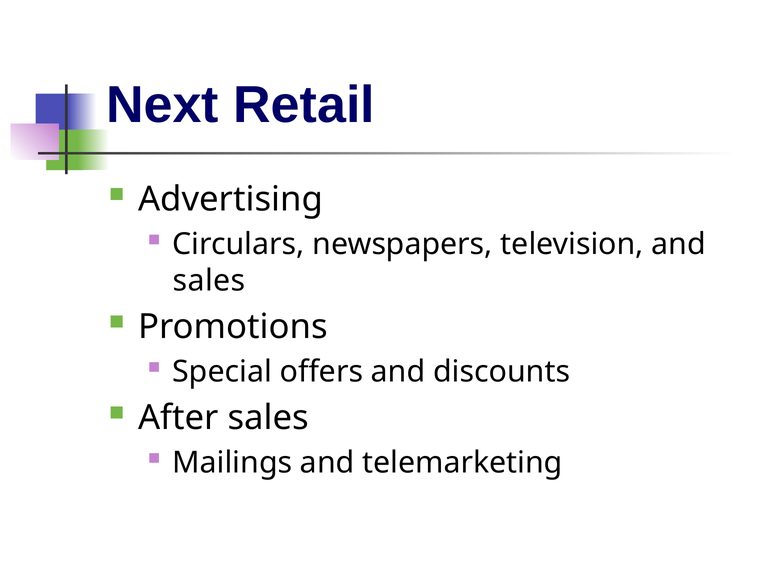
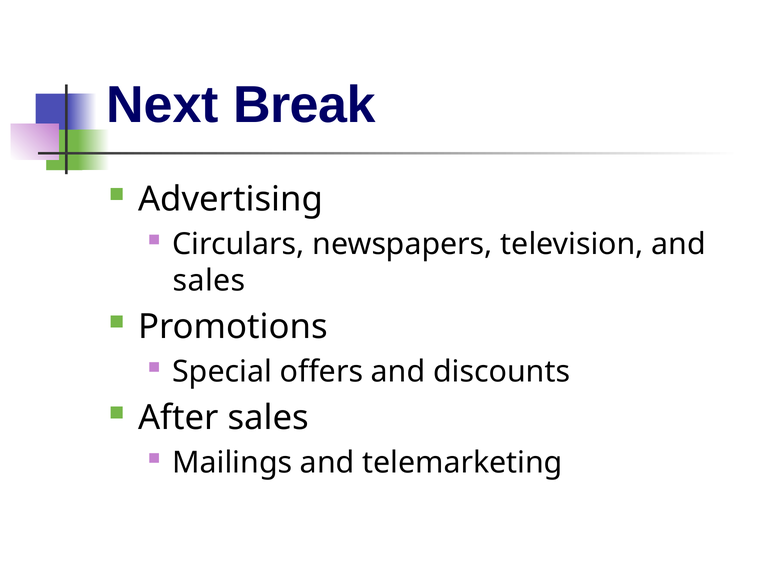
Retail: Retail -> Break (304, 105)
